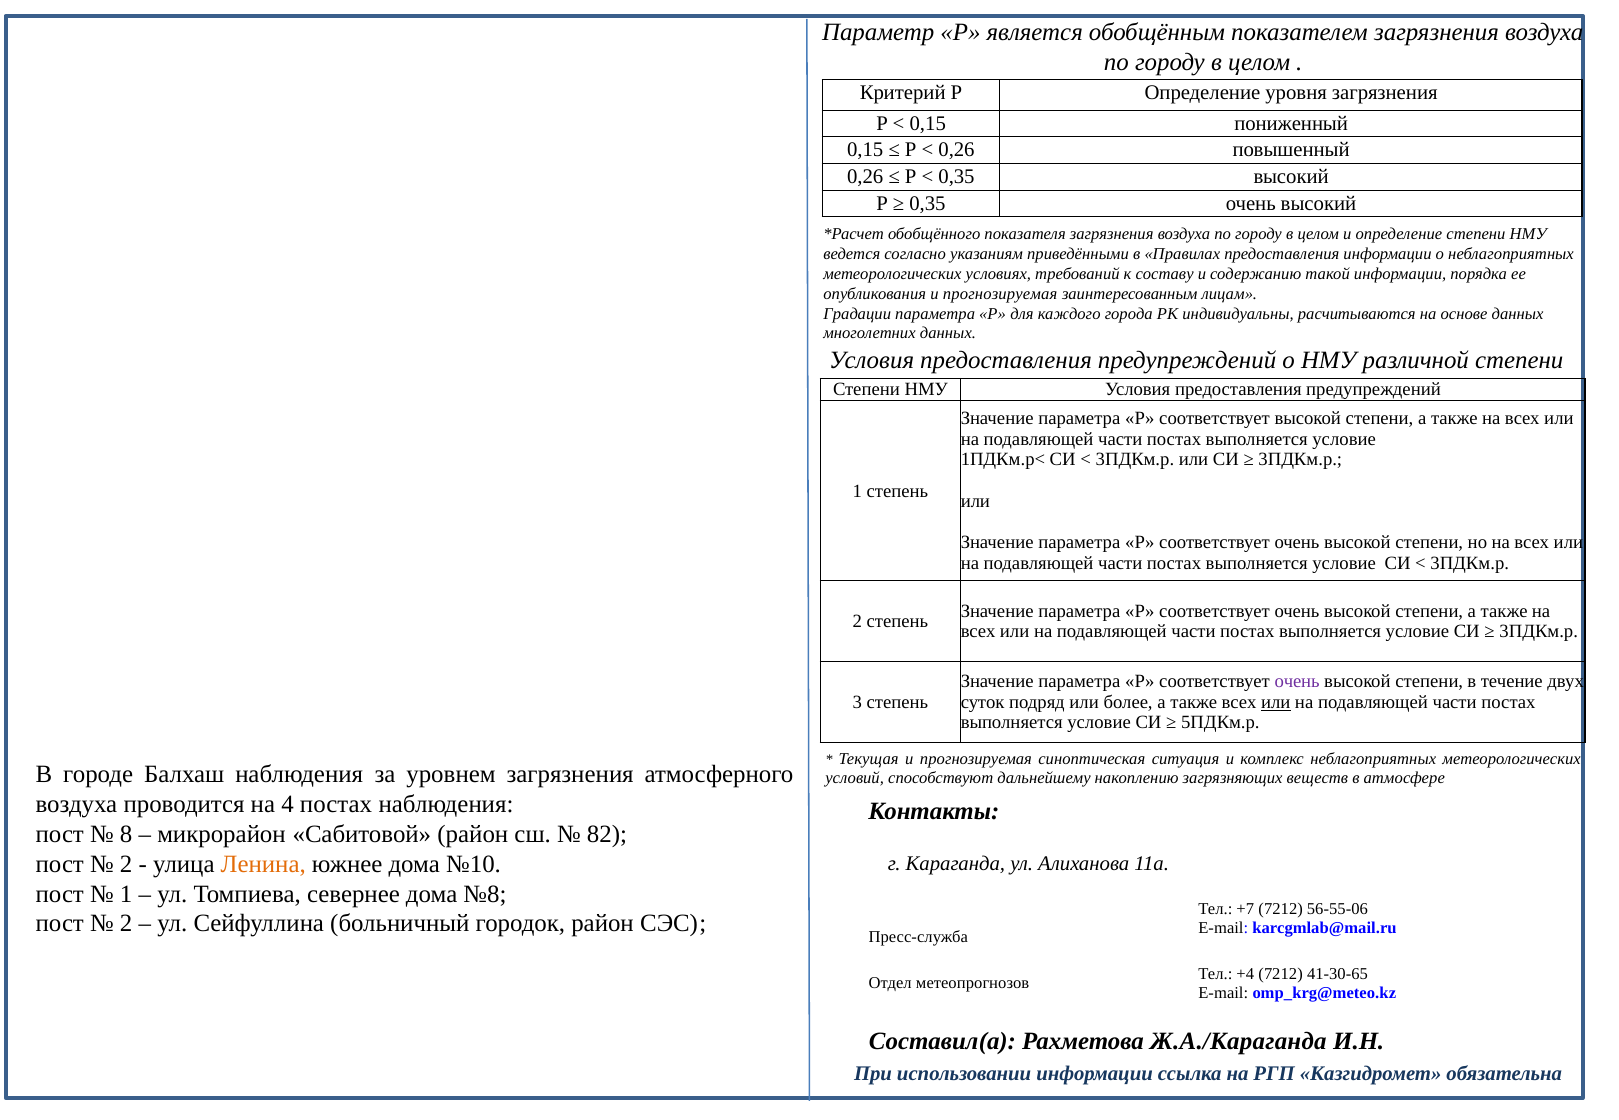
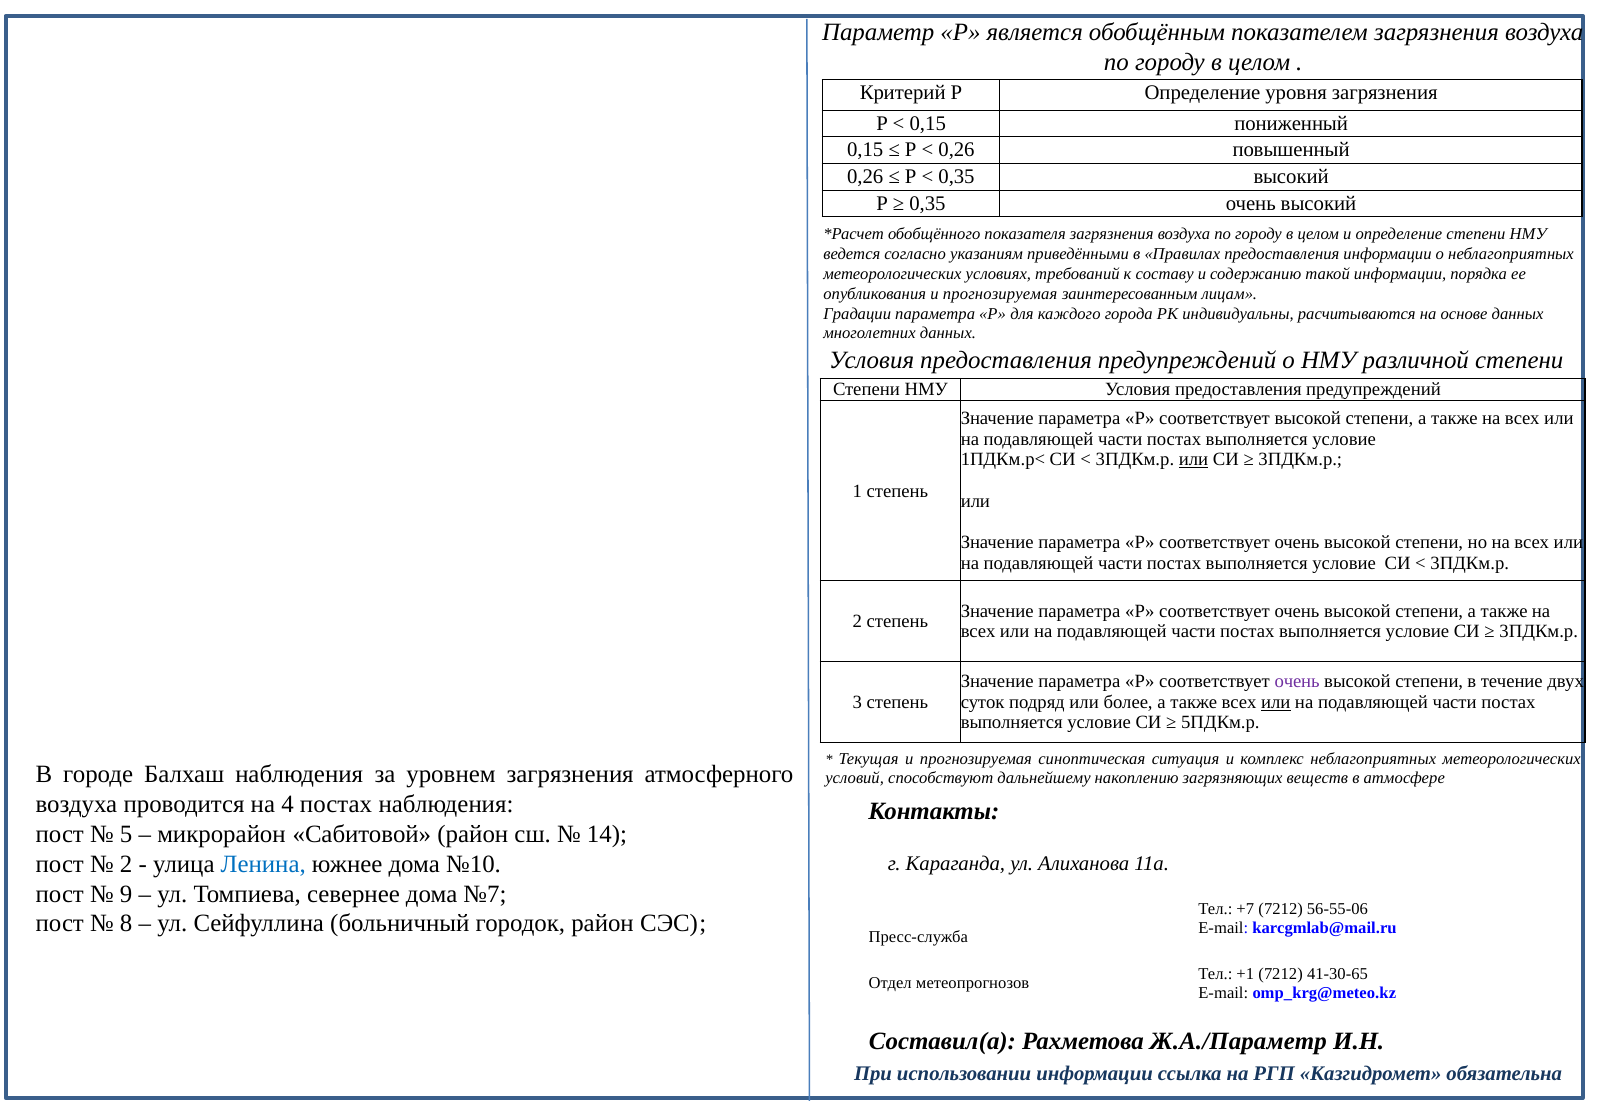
или underline: none -> present (1194, 460)
8: 8 -> 5 (126, 835)
82: 82 -> 14 (607, 835)
Ленина colour: orange -> blue (263, 865)
1: 1 -> 9 (126, 895)
№8: №8 -> №7 (485, 895)
2: 2 -> 8 (126, 924)
+4: +4 -> +1 (1245, 975)
Ж.А./Караганда: Ж.А./Караганда -> Ж.А./Параметр (1238, 1042)
